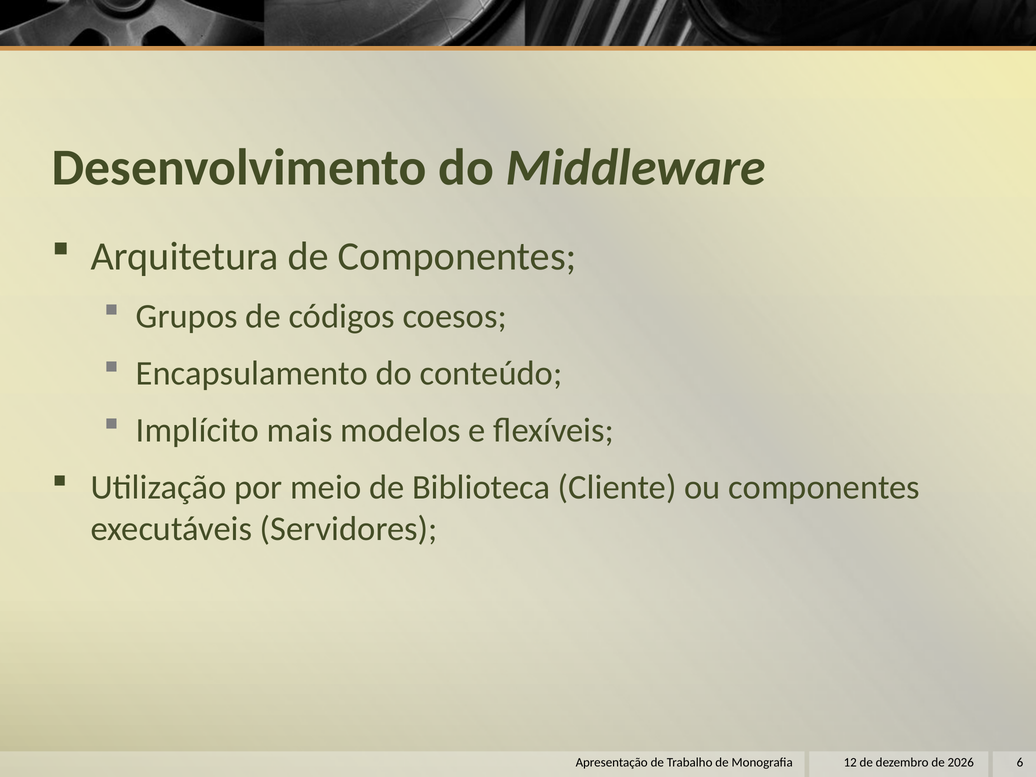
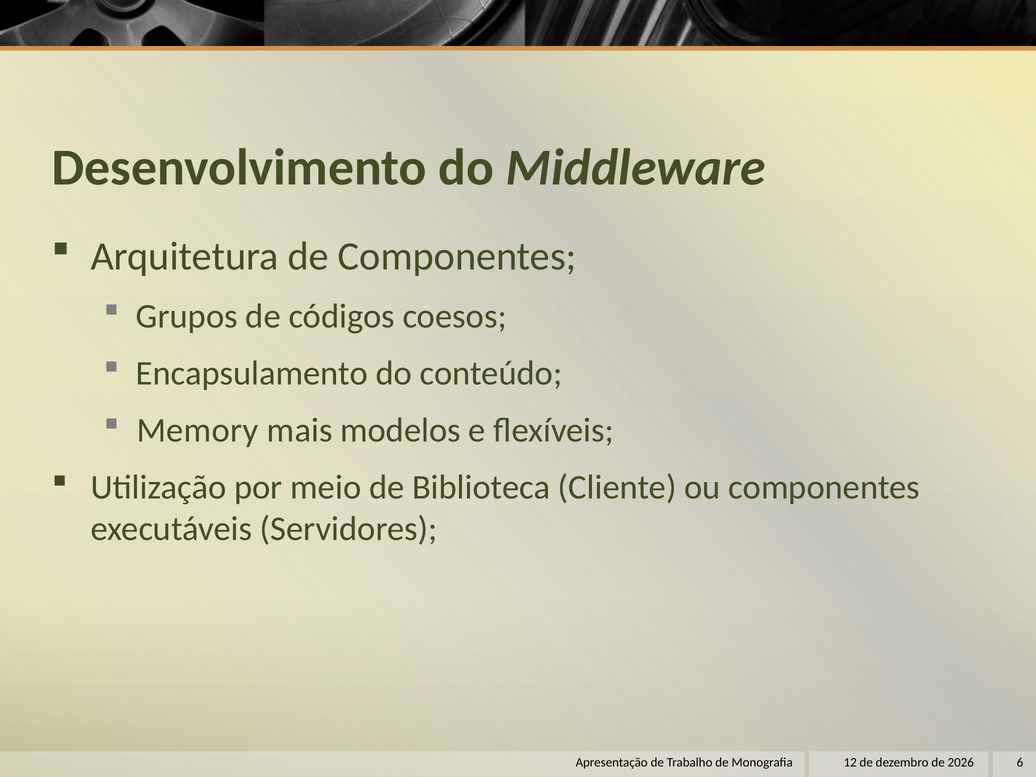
Implícito: Implícito -> Memory (197, 431)
